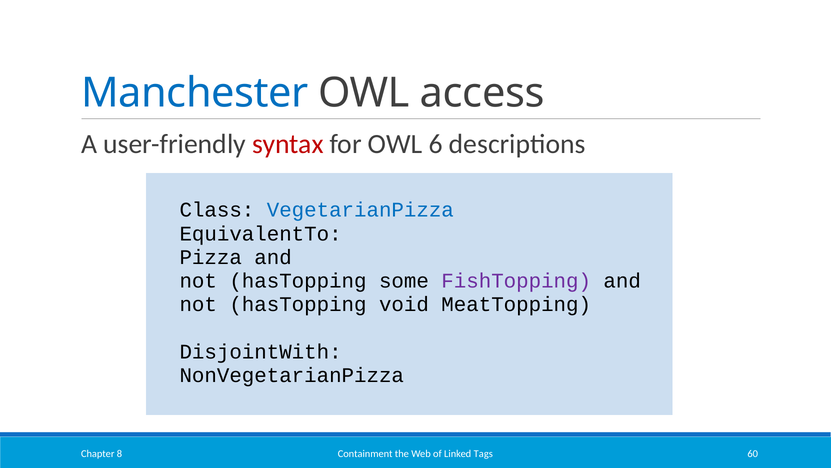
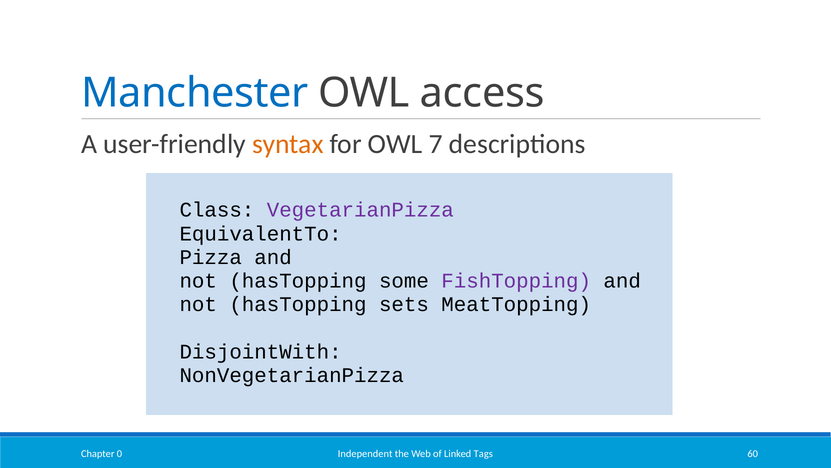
syntax colour: red -> orange (288, 144)
6: 6 -> 7 (436, 144)
VegetarianPizza colour: blue -> purple (360, 210)
void: void -> sets (404, 304)
Containment: Containment -> Independent (365, 453)
8: 8 -> 0 (119, 453)
